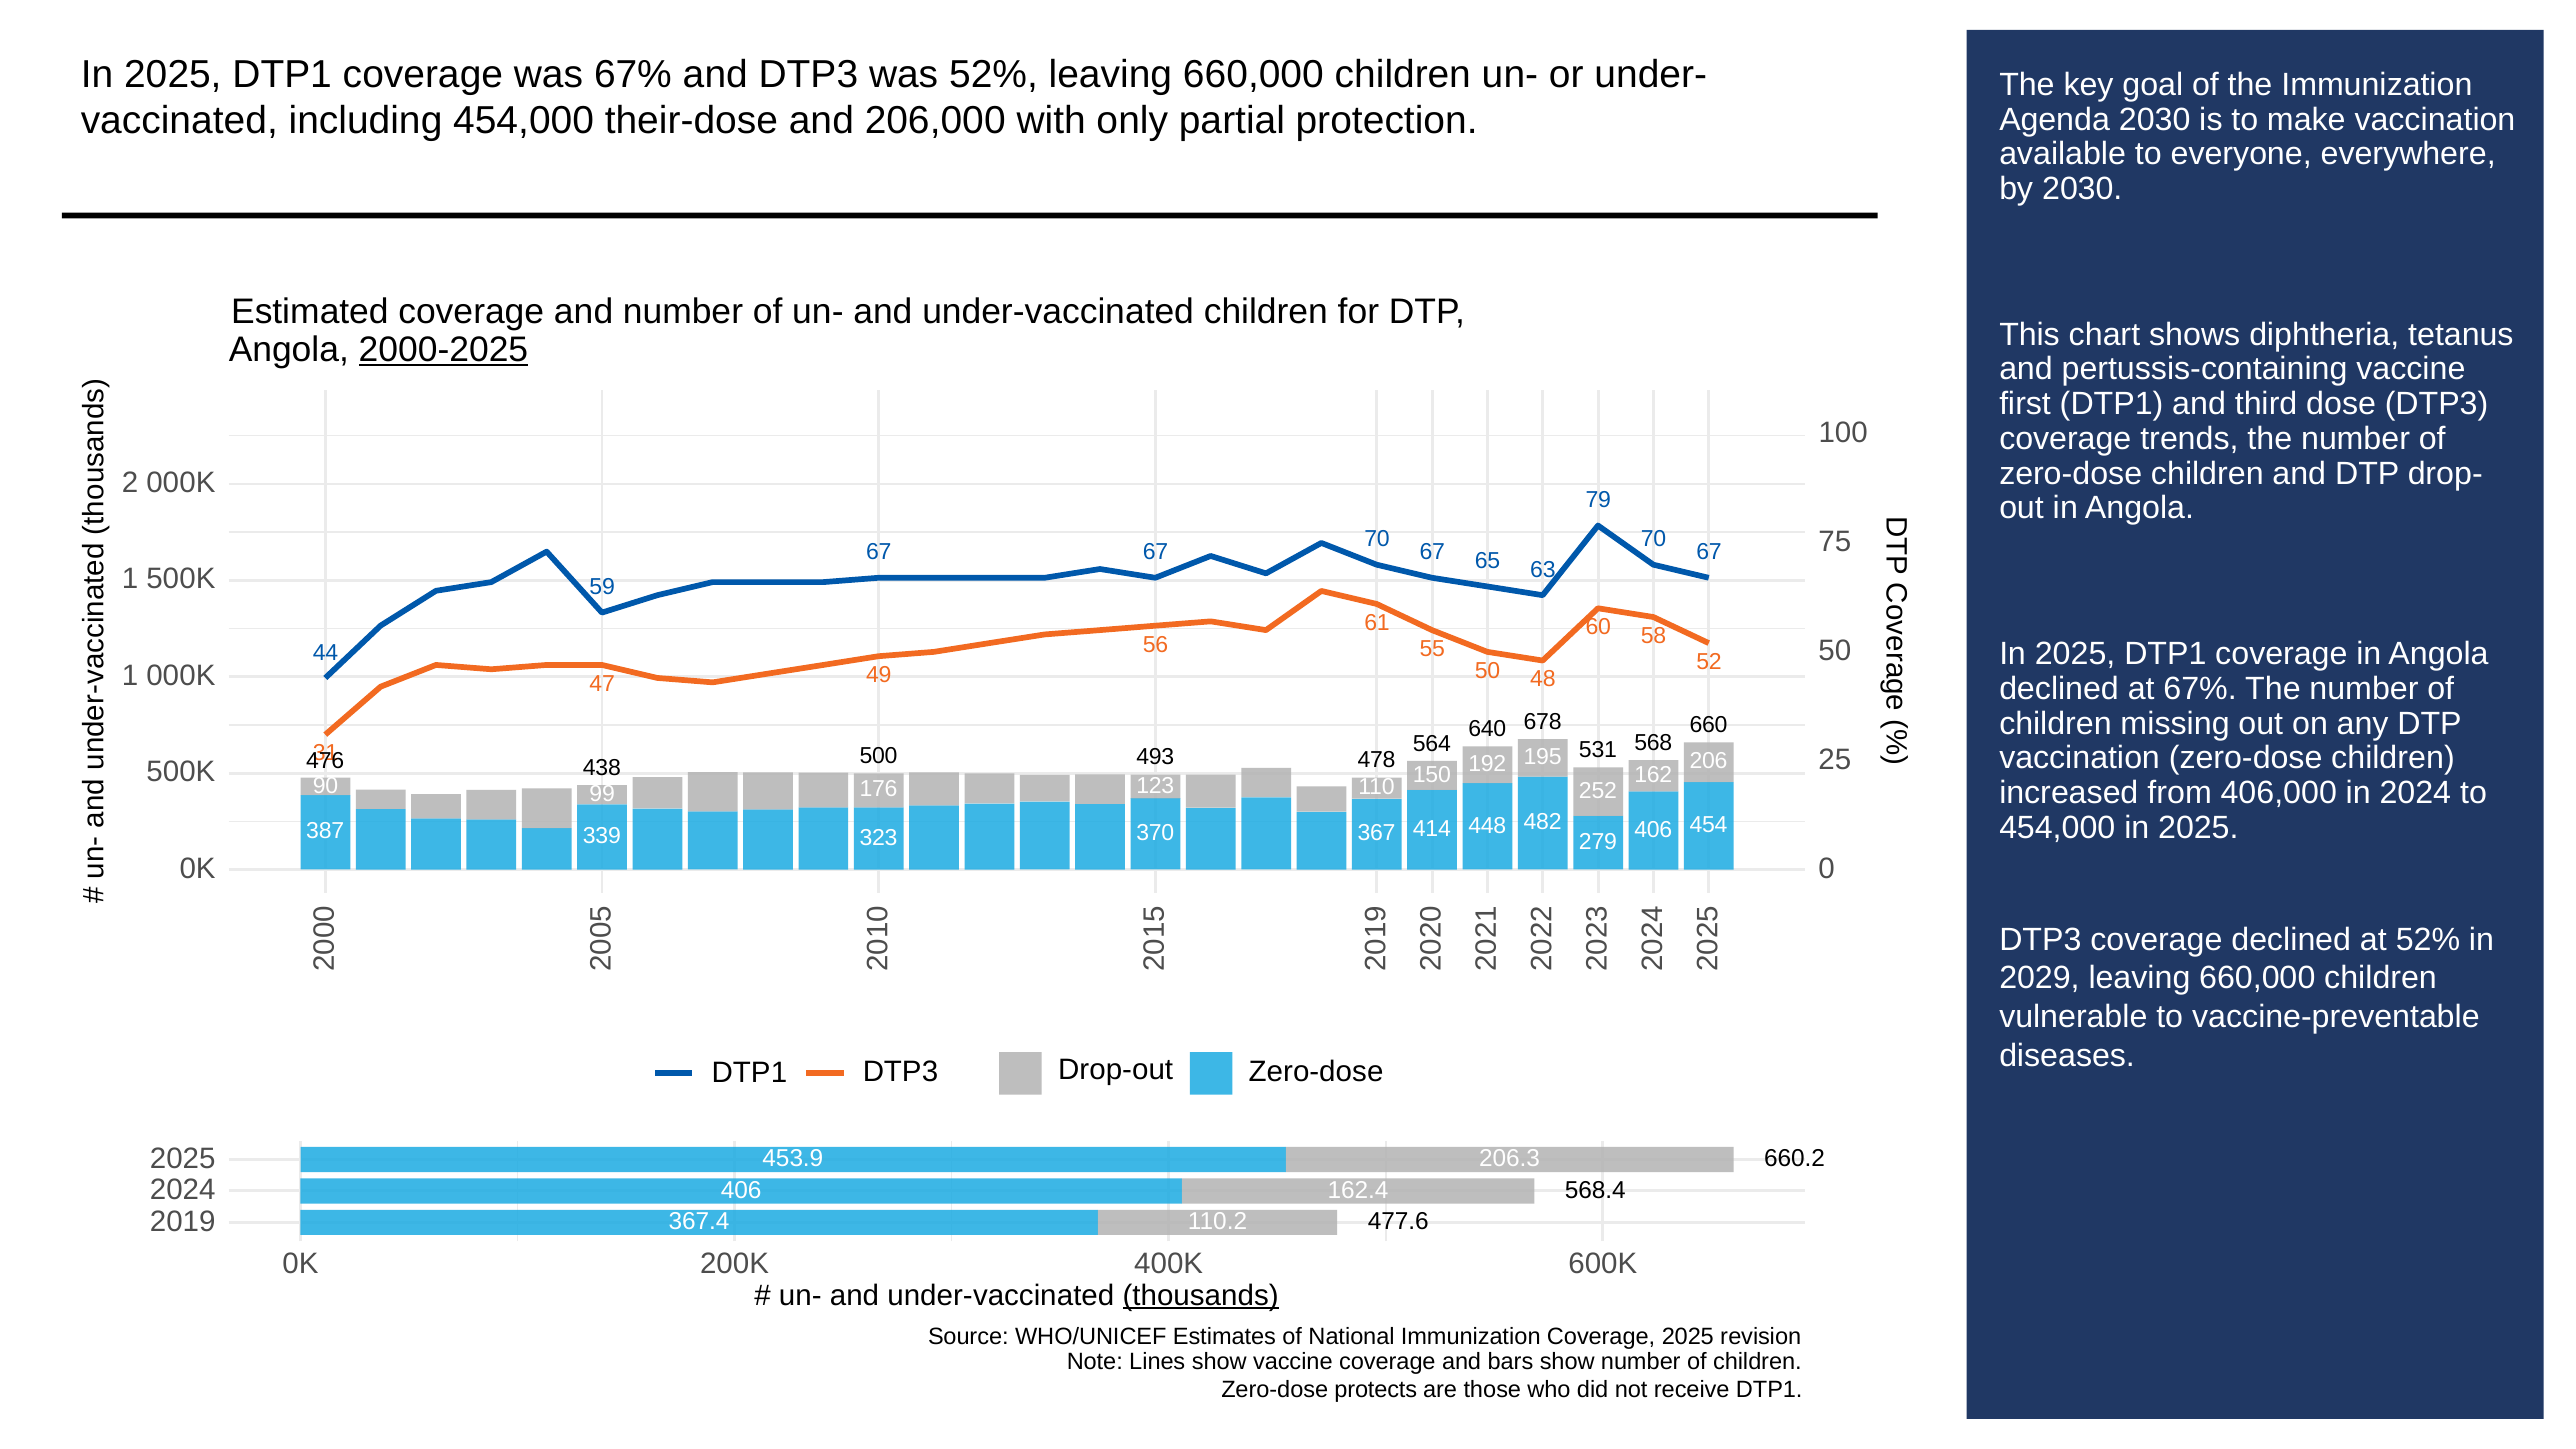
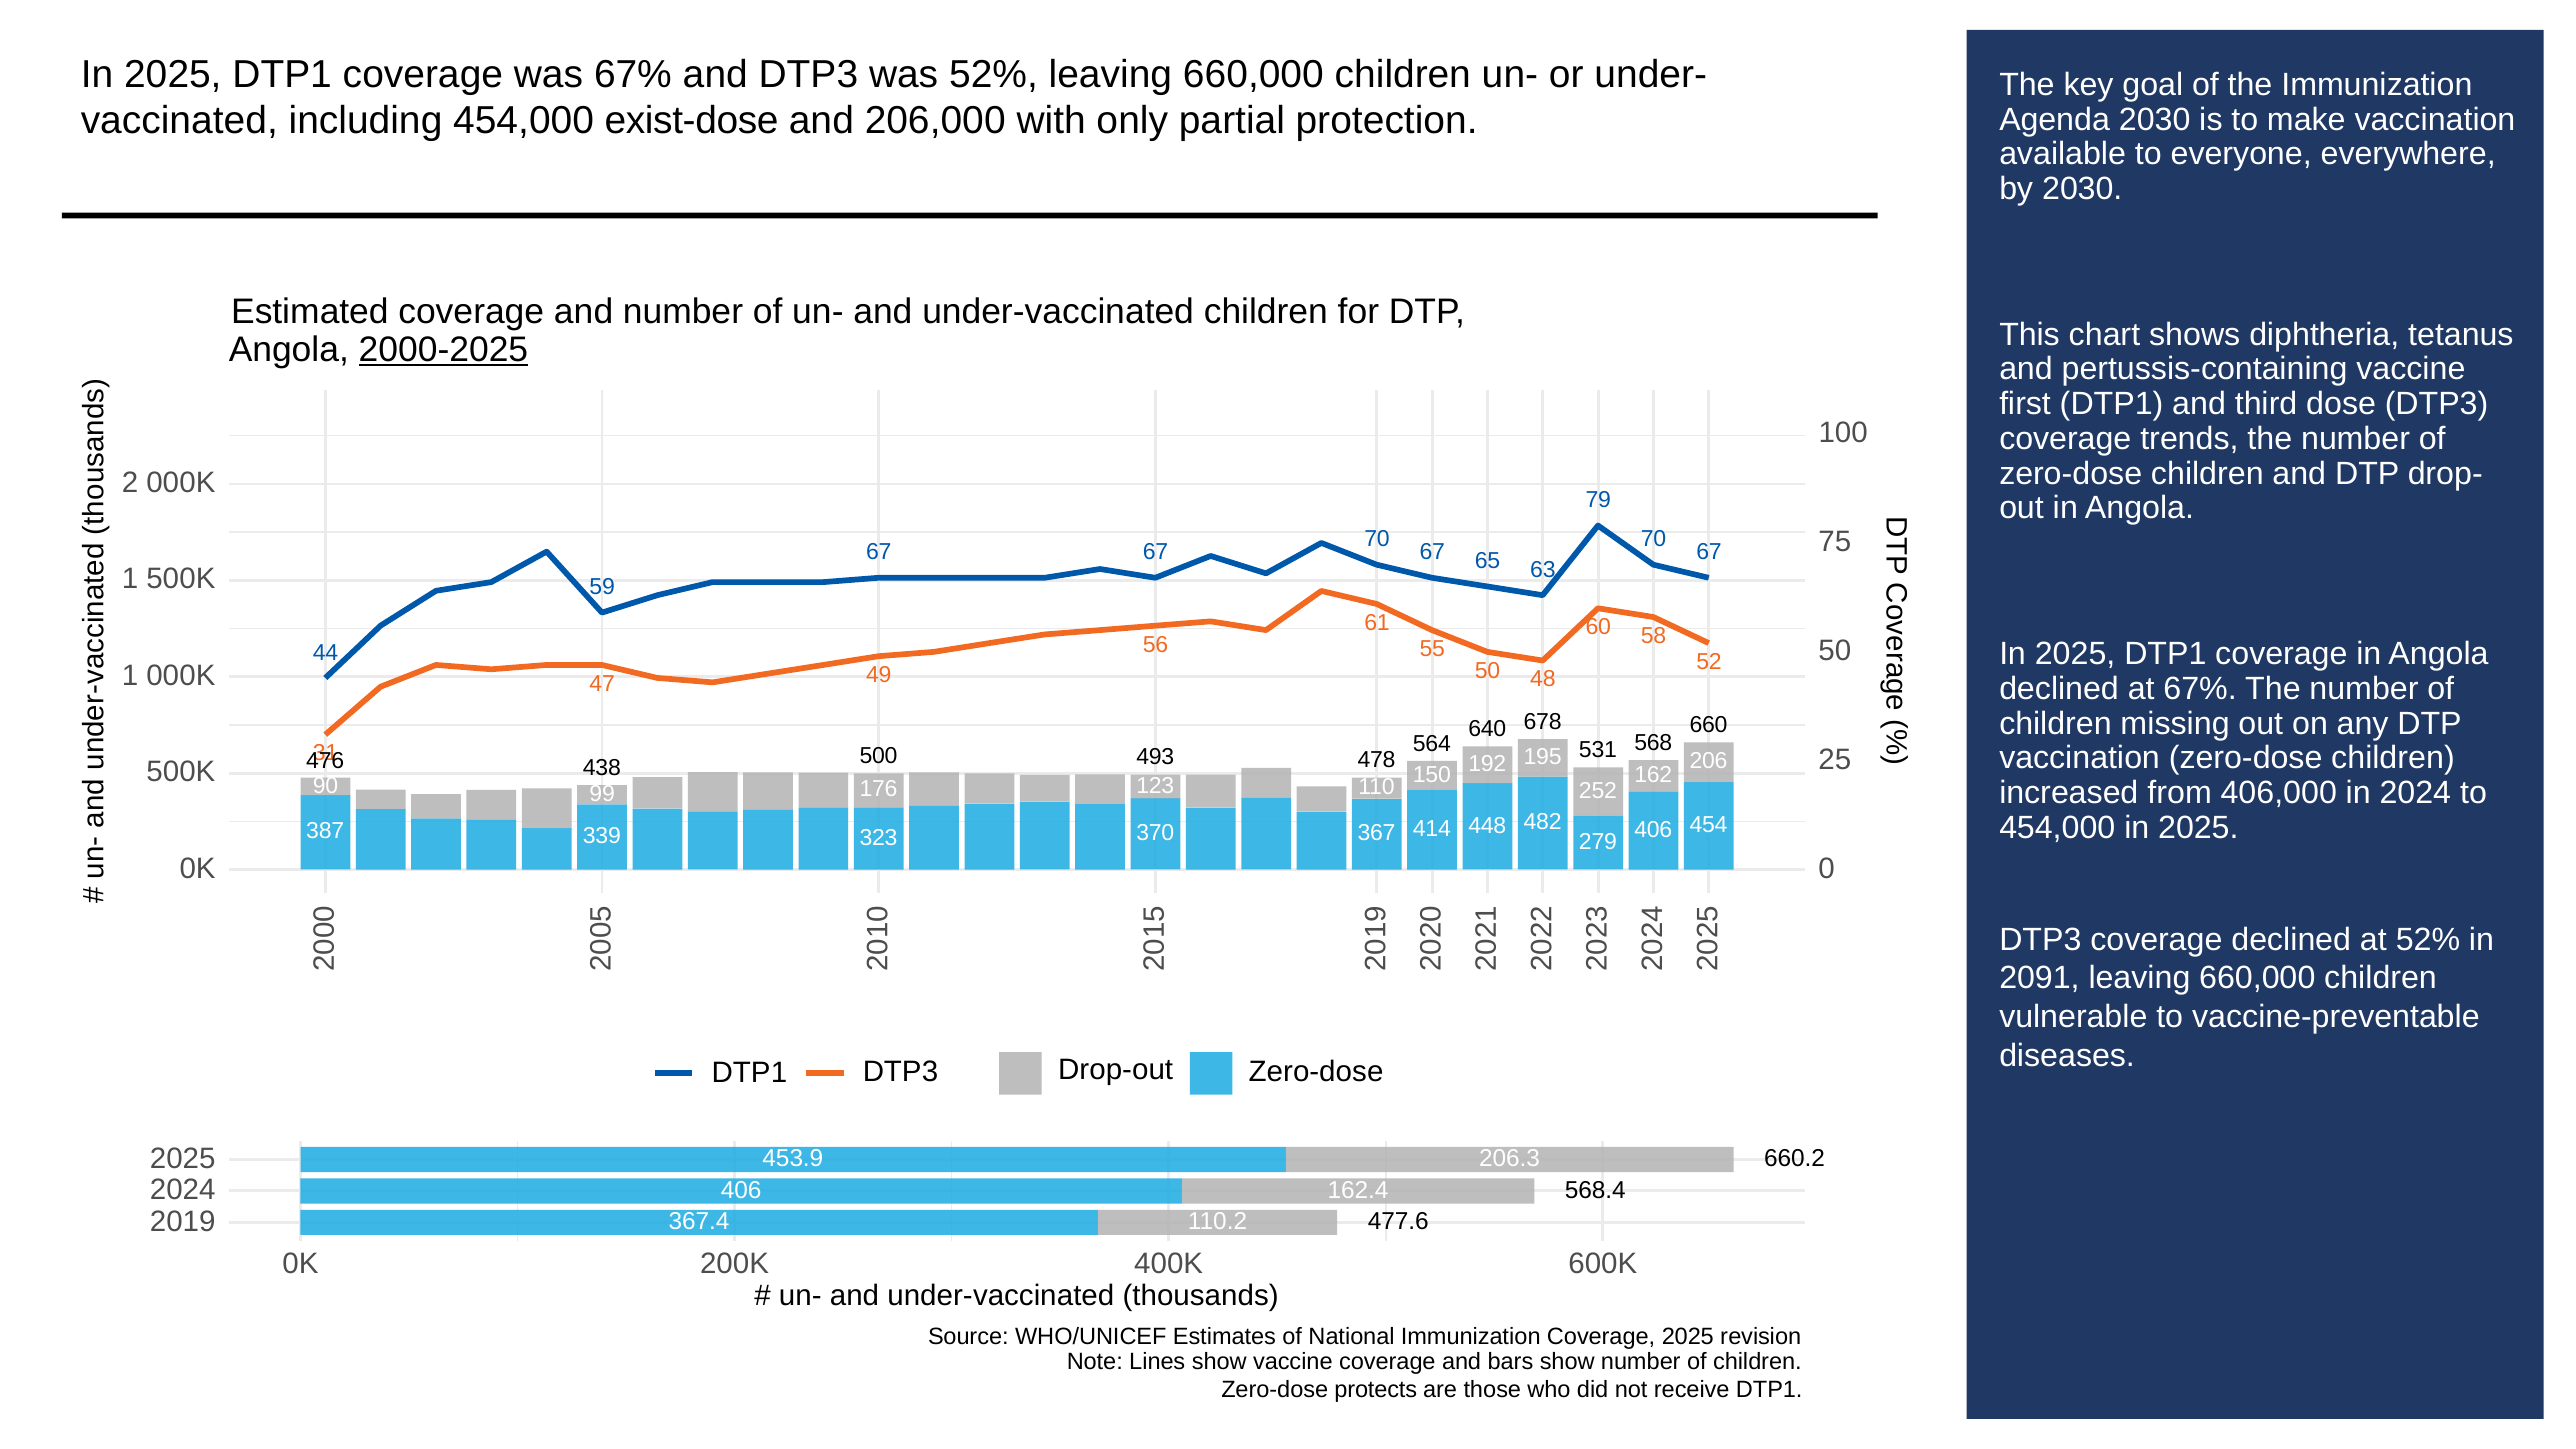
their-dose: their-dose -> exist-dose (692, 121)
2029: 2029 -> 2091 (2039, 978)
thousands underline: present -> none (1201, 1295)
